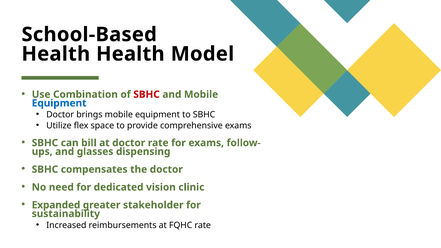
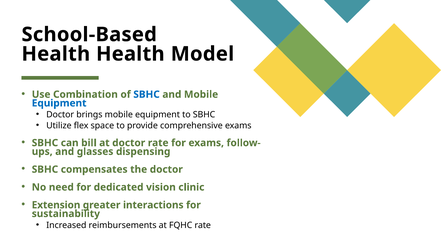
SBHC colour: red -> blue (147, 94)
Expanded: Expanded -> Extension (56, 205)
stakeholder: stakeholder -> interactions (153, 205)
